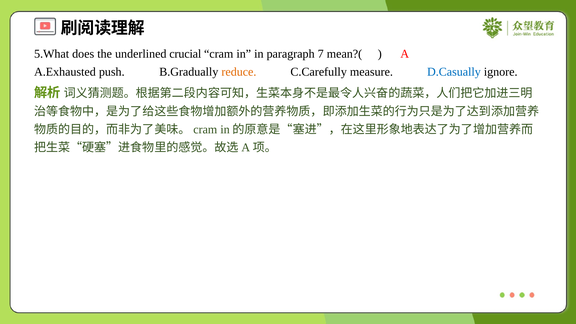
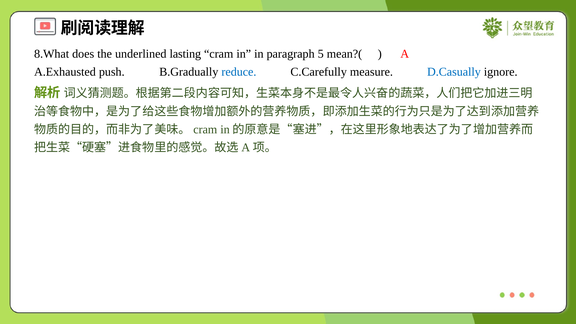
5.What: 5.What -> 8.What (52, 54)
crucial: crucial -> lasting (185, 54)
7: 7 -> 5 (321, 54)
reduce colour: orange -> blue (239, 72)
